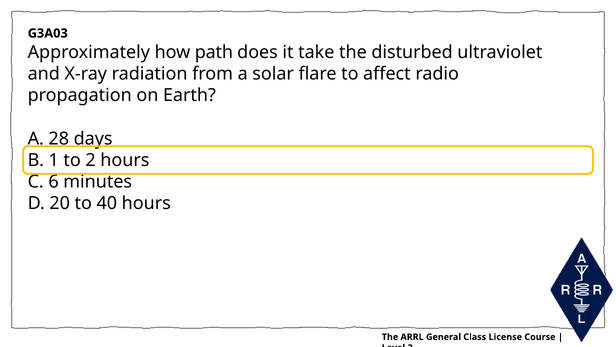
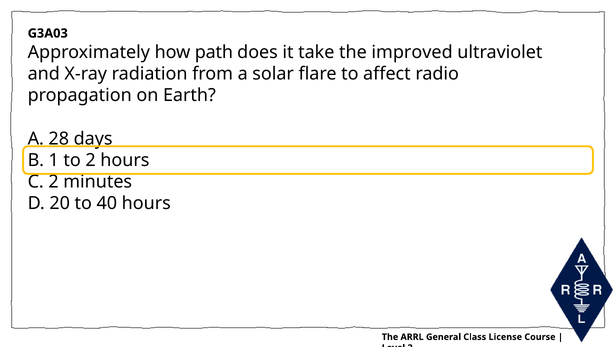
disturbed: disturbed -> improved (412, 52)
C 6: 6 -> 2 (54, 182)
